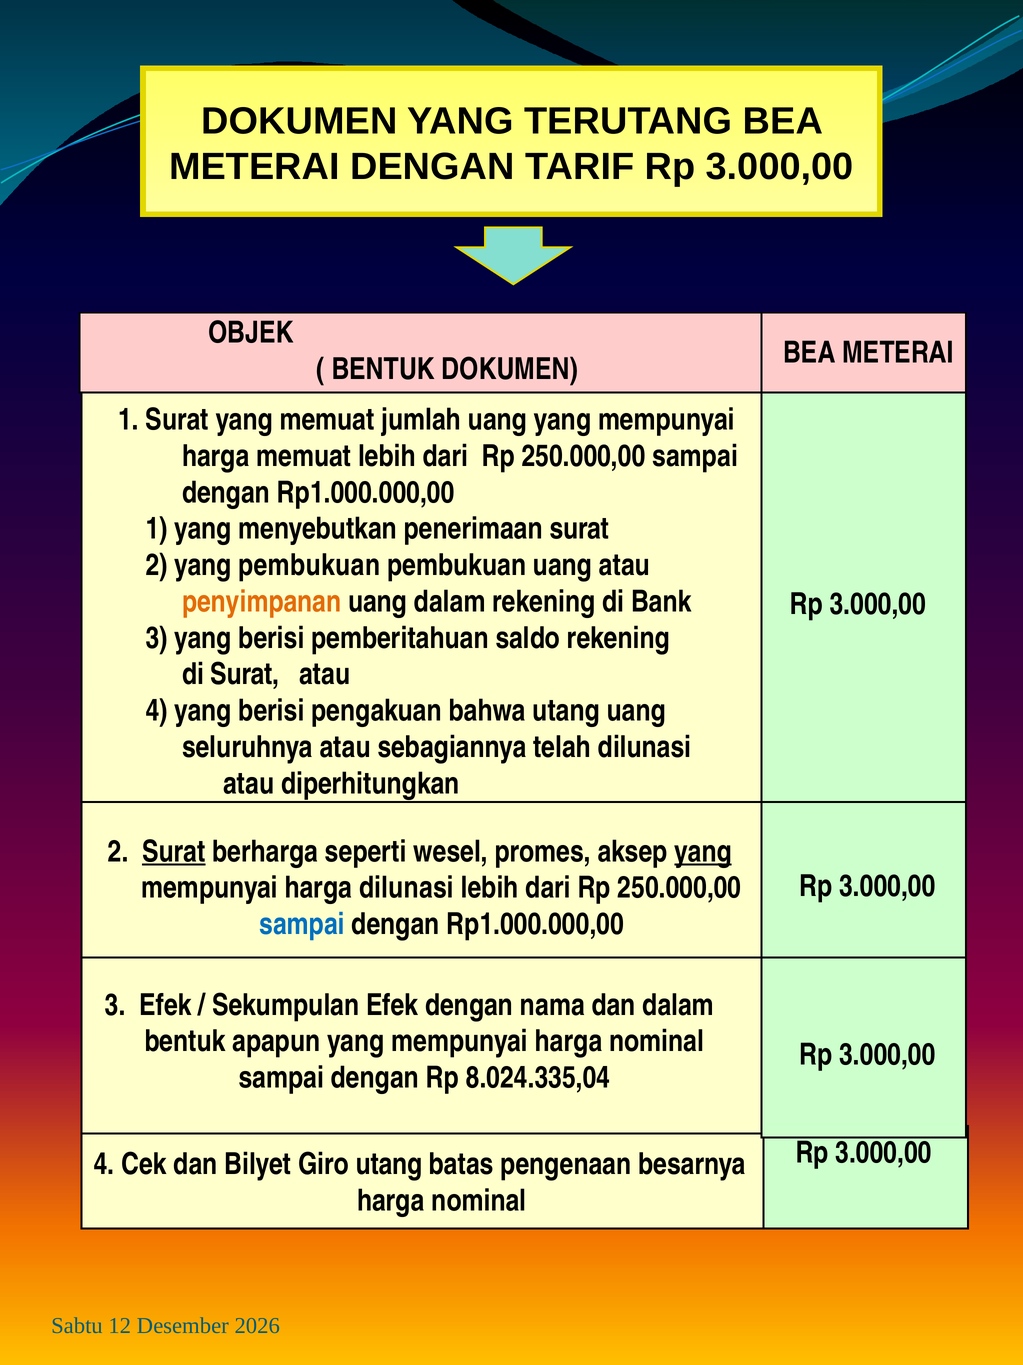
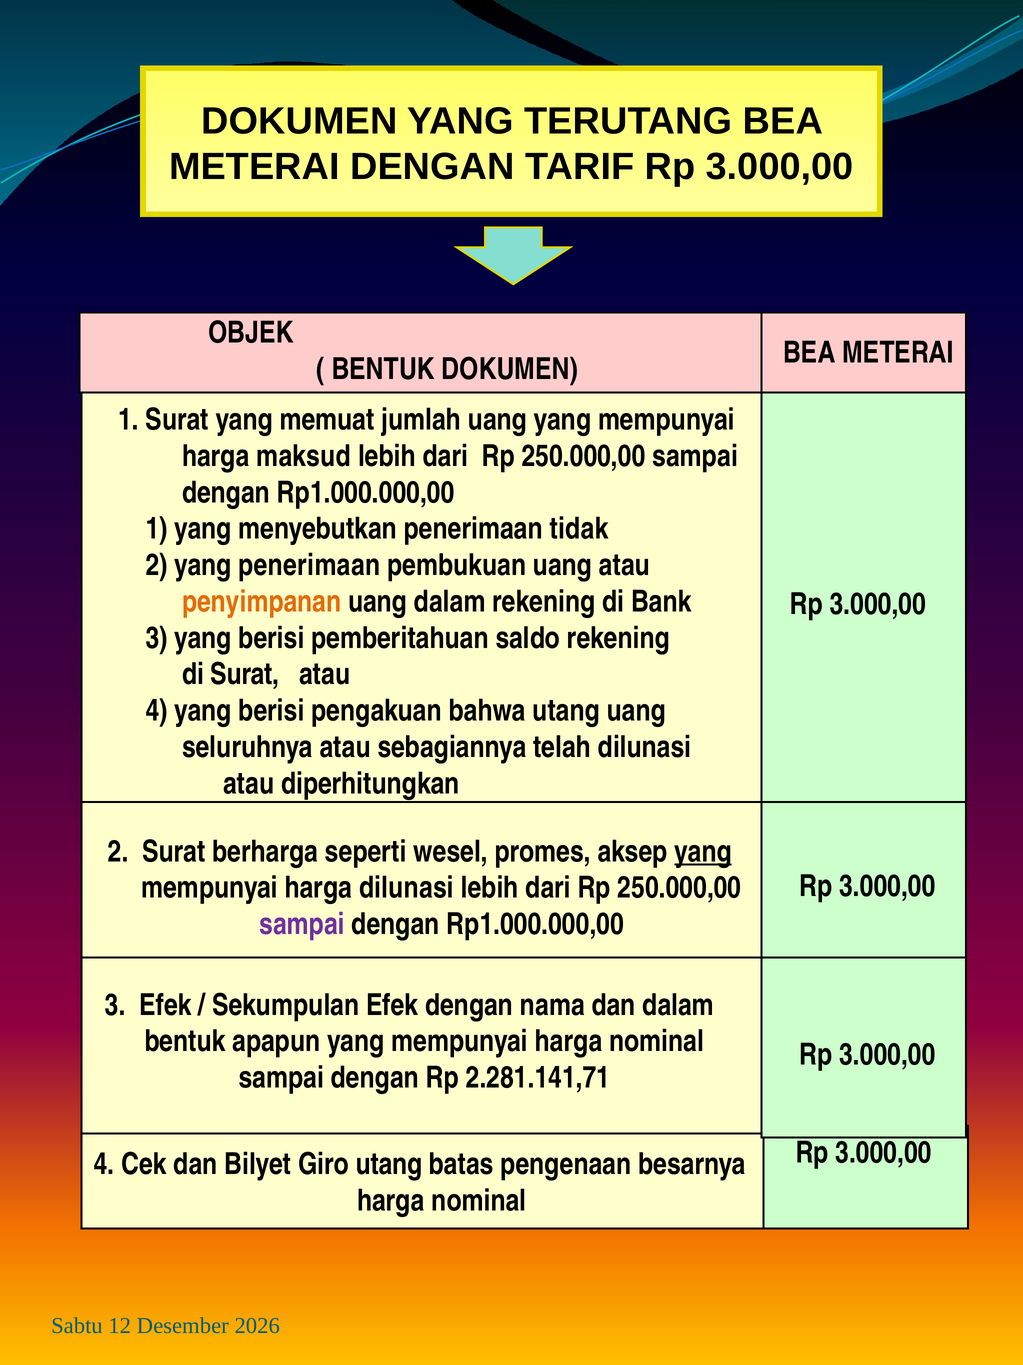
harga memuat: memuat -> maksud (304, 456)
penerimaan surat: surat -> tidak (579, 529)
yang pembukuan: pembukuan -> penerimaan (309, 565)
Surat underline: present -> none (174, 851)
sampai colour: blue -> purple (302, 924)
8.024.335,04: 8.024.335,04 -> 2.281.141,71 (538, 1077)
